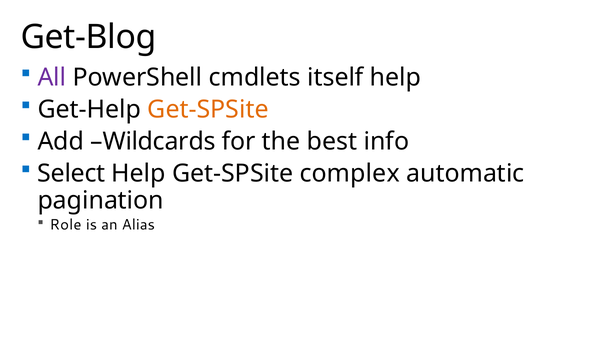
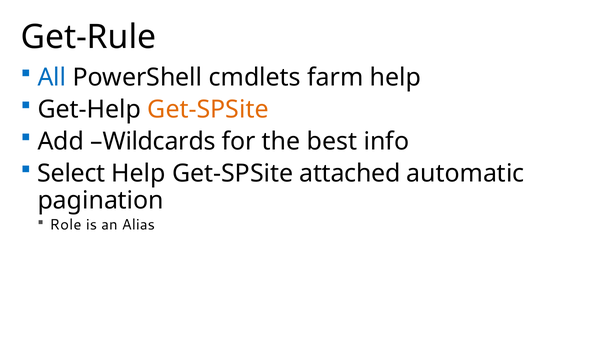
Get-Blog: Get-Blog -> Get-Rule (88, 37)
All colour: purple -> blue (52, 77)
itself: itself -> farm (335, 77)
complex: complex -> attached (350, 173)
